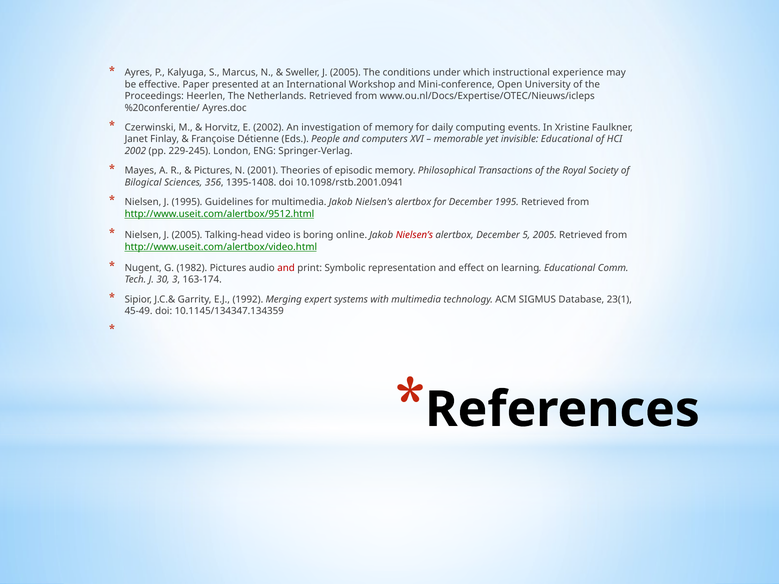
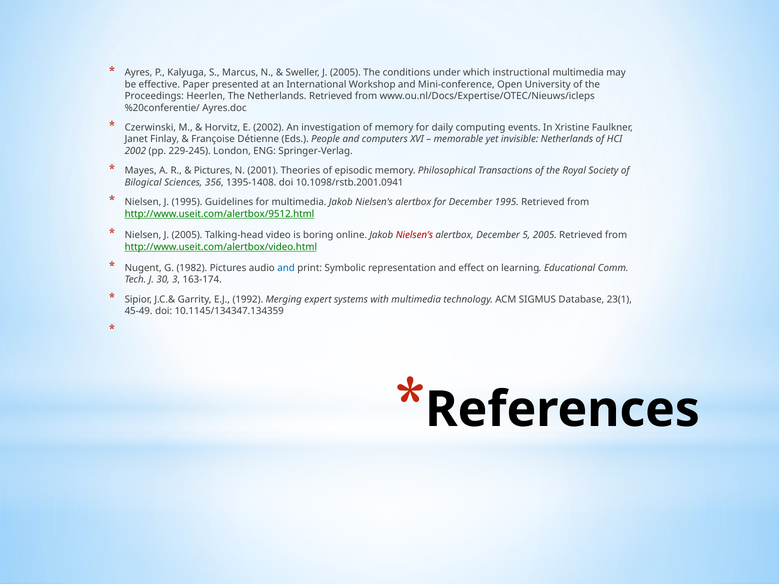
instructional experience: experience -> multimedia (578, 73)
invisible Educational: Educational -> Netherlands (567, 139)
and colour: red -> blue (286, 268)
